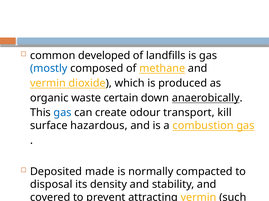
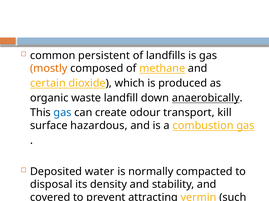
developed: developed -> persistent (104, 56)
mostly colour: blue -> orange (49, 69)
vermin: vermin -> certain (48, 83)
certain: certain -> landfill (121, 98)
made: made -> water (100, 172)
